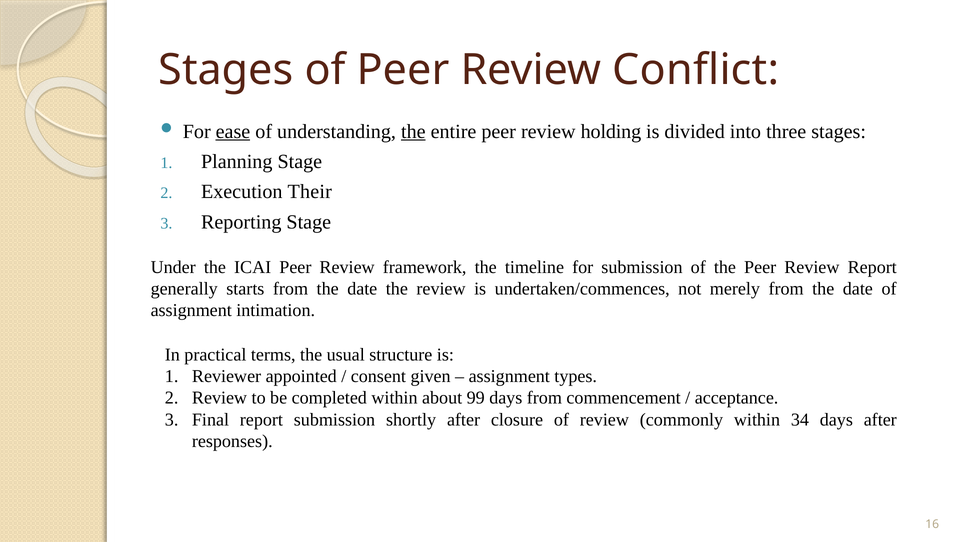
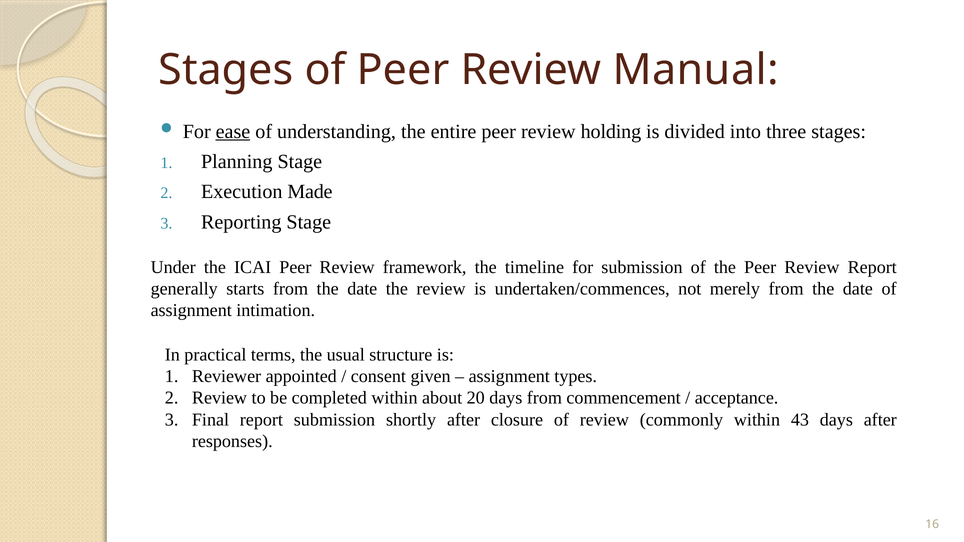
Conflict: Conflict -> Manual (696, 70)
the underline: present -> none (413, 132)
Their: Their -> Made (310, 192)
99: 99 -> 20 (476, 398)
34: 34 -> 43 (800, 420)
